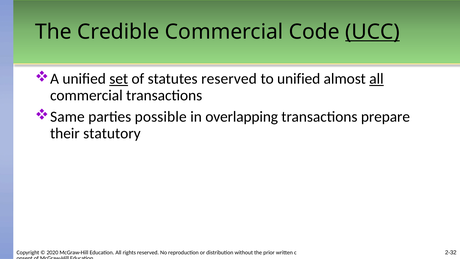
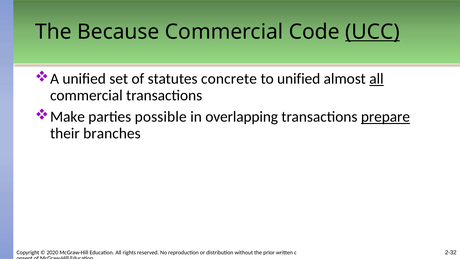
Credible: Credible -> Because (118, 32)
set underline: present -> none (119, 79)
statutes reserved: reserved -> concrete (229, 79)
Same: Same -> Make (67, 117)
prepare underline: none -> present (385, 117)
statutory: statutory -> branches (112, 133)
